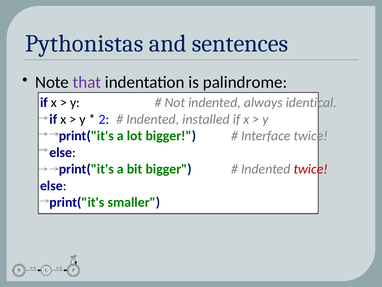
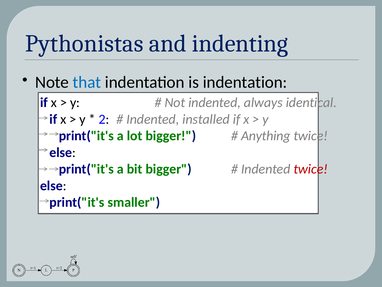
sentences: sentences -> indenting (240, 44)
that colour: purple -> blue (87, 82)
is palindrome: palindrome -> indentation (245, 82)
Interface: Interface -> Anything (266, 136)
